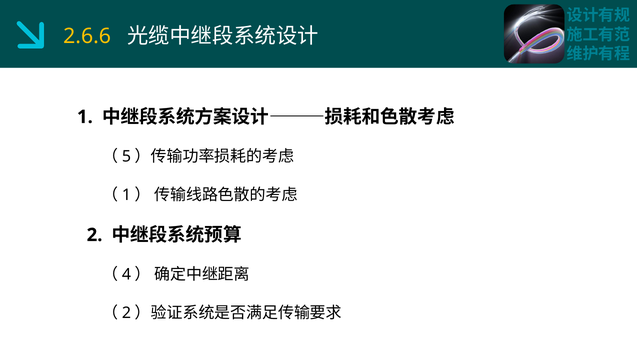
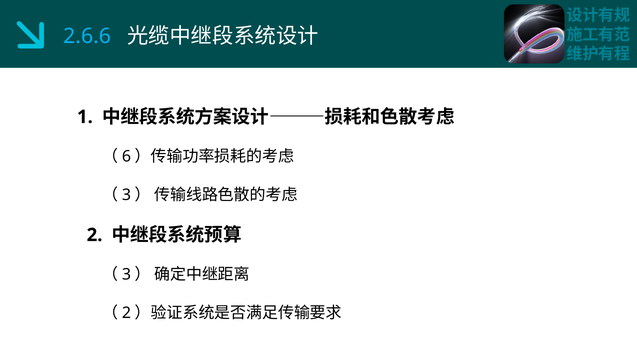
2.6.6 colour: yellow -> light blue (87, 36)
5: 5 -> 6 (126, 156)
1: 1 -> 3 (126, 195)
4: 4 -> 3 (126, 274)
